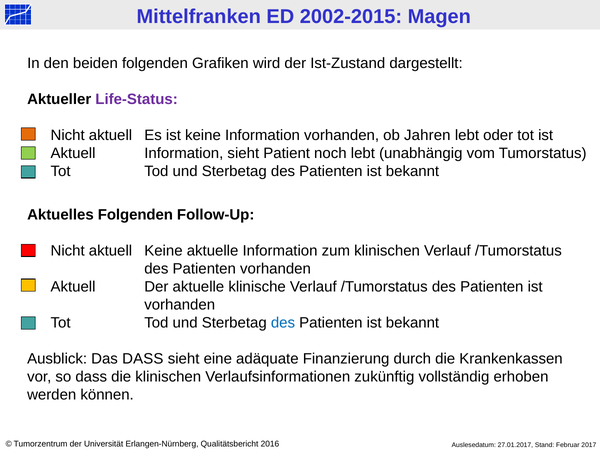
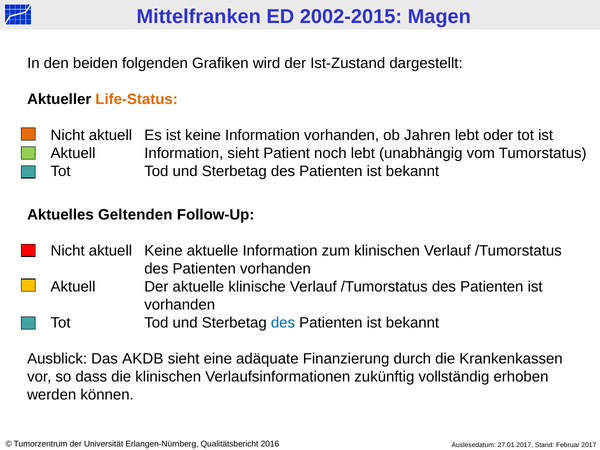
Life-Status colour: purple -> orange (137, 99)
Aktuelles Folgenden: Folgenden -> Geltenden (135, 215)
Das DASS: DASS -> AKDB (143, 359)
